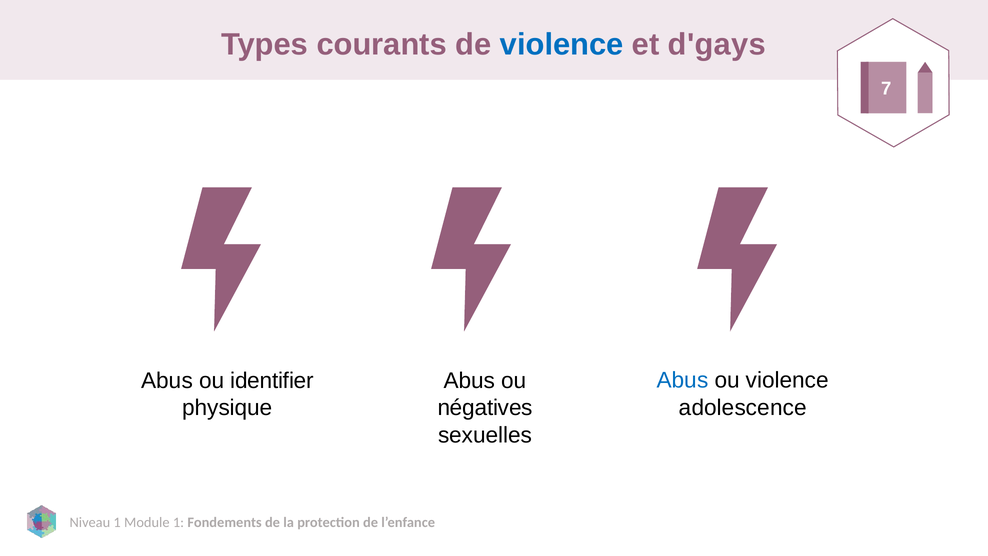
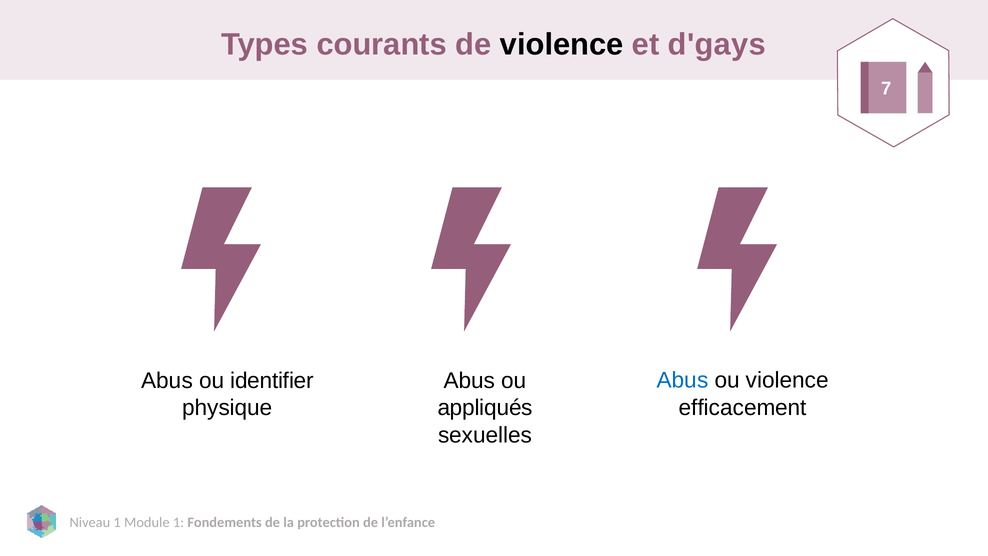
violence colour: blue -> black (562, 45)
adolescence: adolescence -> efficacement (743, 407)
négatives: négatives -> appliqués (485, 408)
